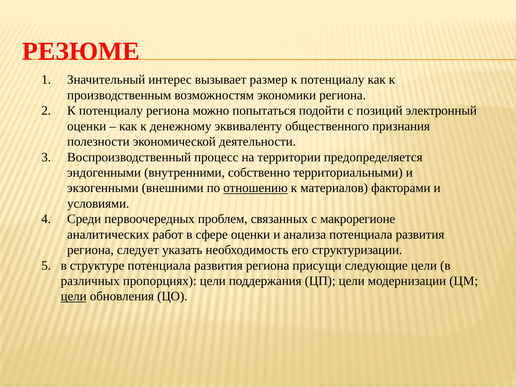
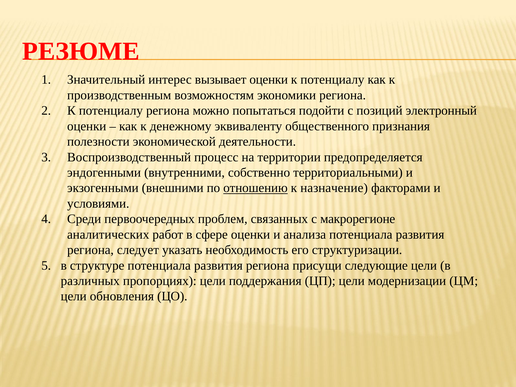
вызывает размер: размер -> оценки (269, 80)
материалов: материалов -> назначение (334, 188)
цели underline: present -> none (74, 296)
